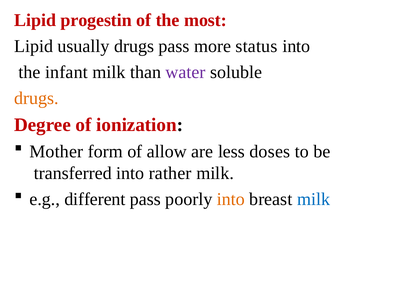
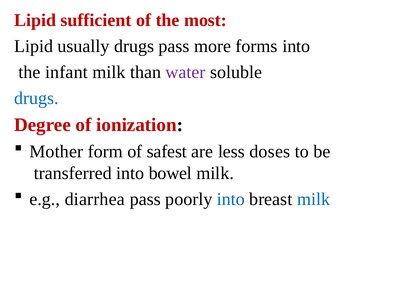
progestin: progestin -> sufficient (96, 20)
status: status -> forms (257, 46)
drugs colour: orange -> blue (36, 98)
allow: allow -> safest (167, 151)
rather: rather -> bowel (170, 173)
different: different -> diarrhea (95, 199)
into colour: orange -> blue (231, 199)
